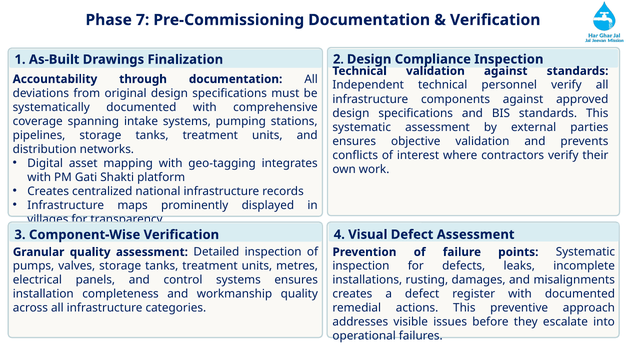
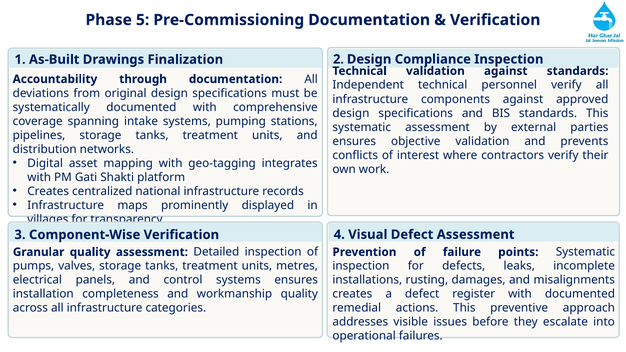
7: 7 -> 5 (143, 20)
